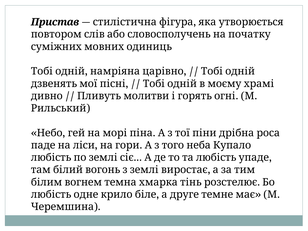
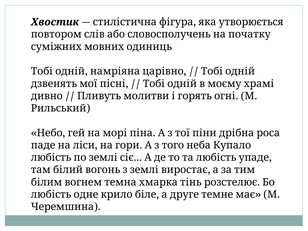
Пристав: Пристав -> Хвостик (55, 22)
